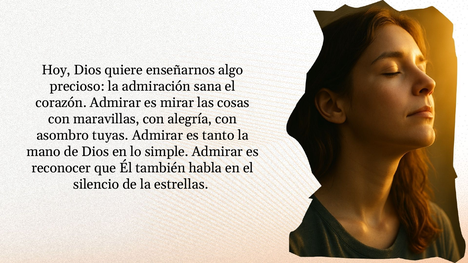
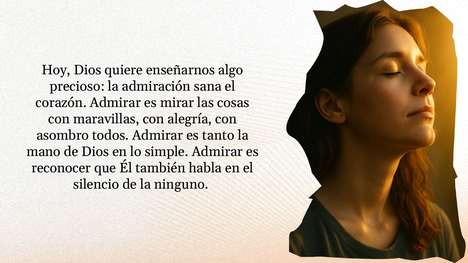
tuyas: tuyas -> todos (111, 135)
estrellas: estrellas -> ninguno (181, 185)
